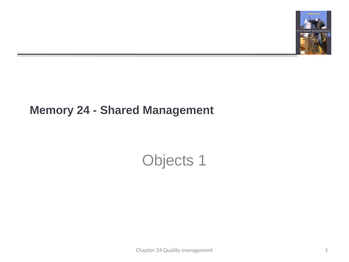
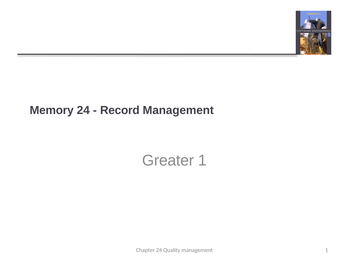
Shared: Shared -> Record (120, 110)
Objects: Objects -> Greater (168, 160)
